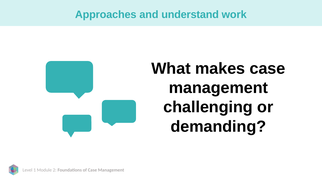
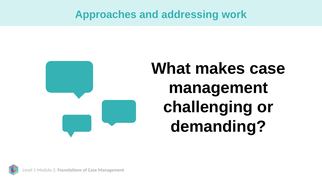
understand: understand -> addressing (190, 15)
